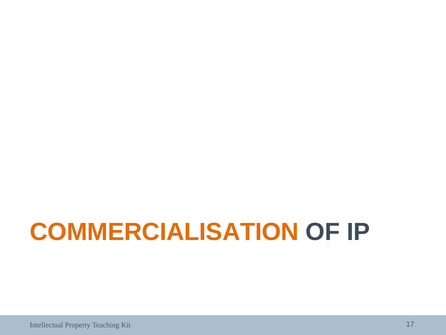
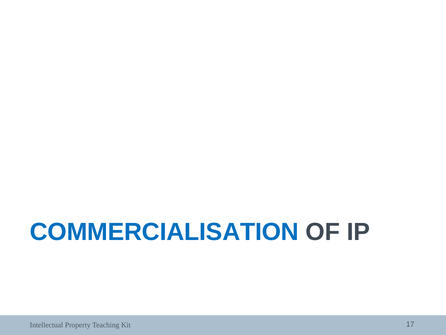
COMMERCIALISATION colour: orange -> blue (164, 232)
